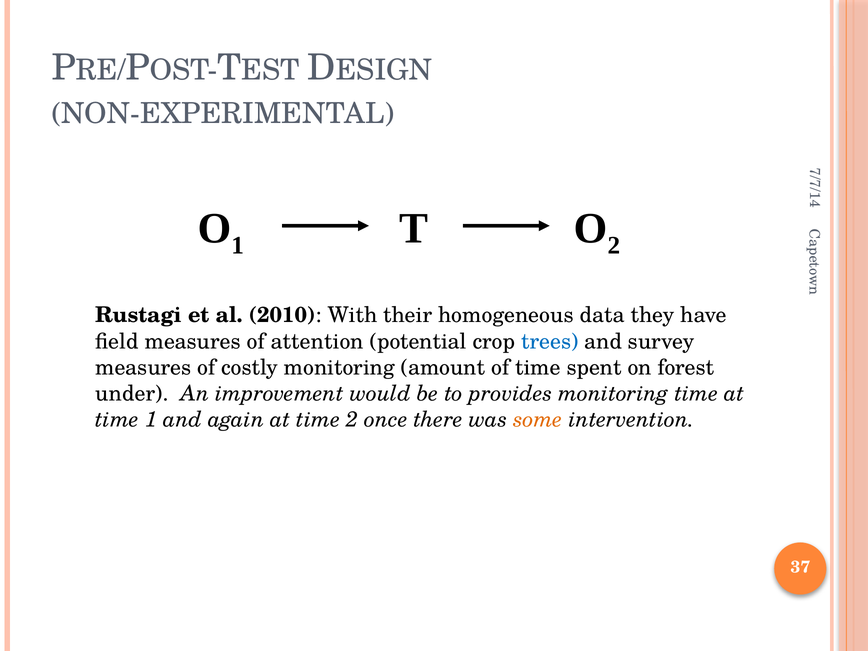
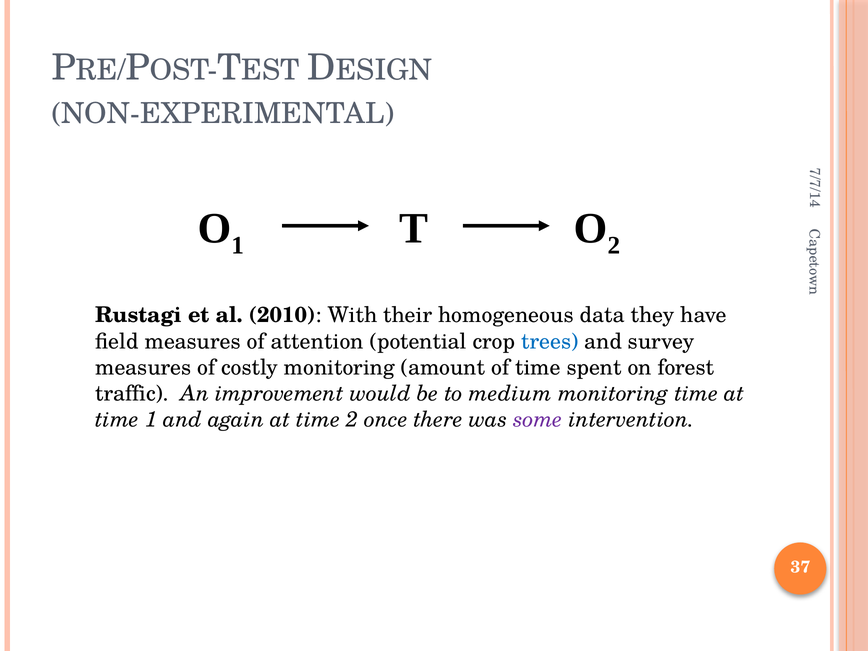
under: under -> traffic (132, 393)
provides: provides -> medium (510, 393)
some colour: orange -> purple (538, 419)
